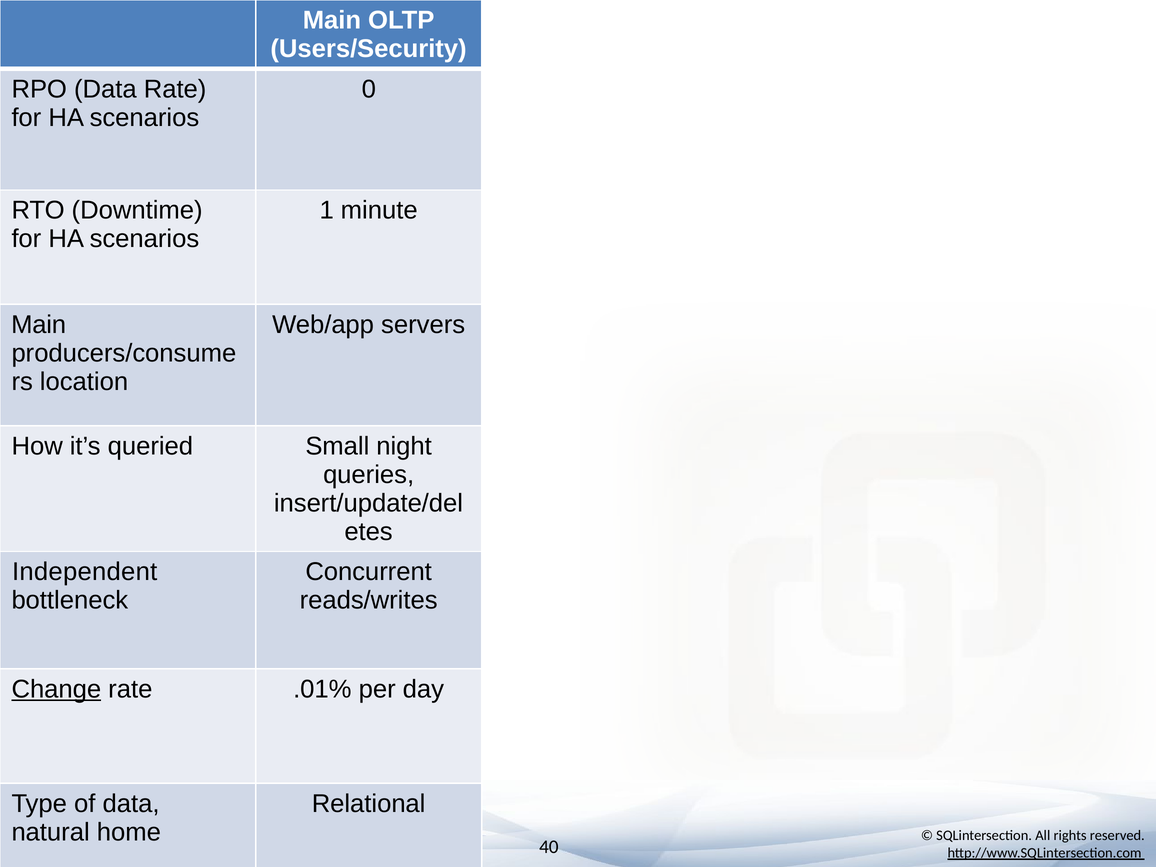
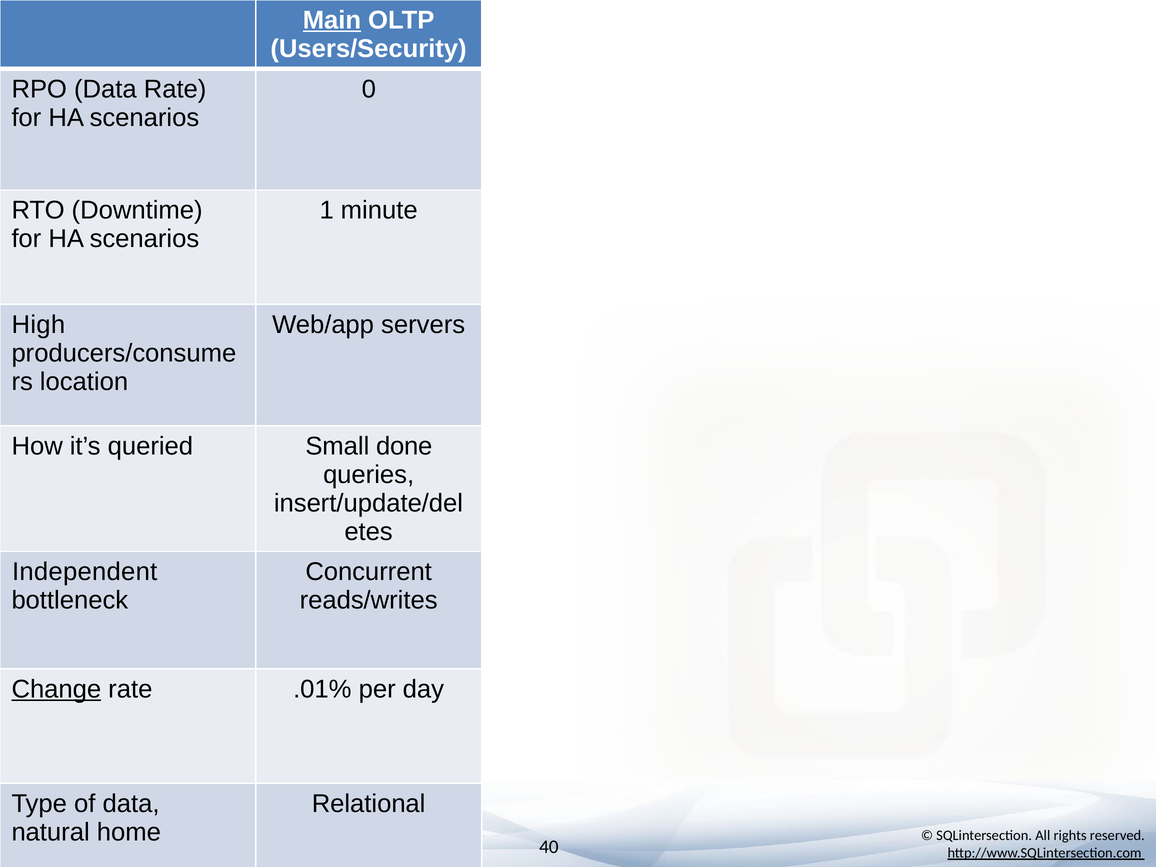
Main underline: none -> present (332, 20)
Main: Main -> High (38, 325)
night: night -> done (404, 446)
